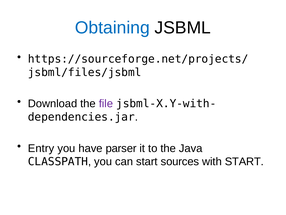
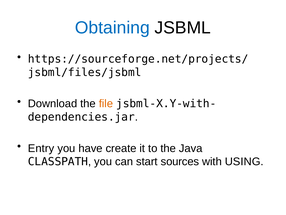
file colour: purple -> orange (106, 103)
parser: parser -> create (121, 148)
with START: START -> USING (244, 161)
